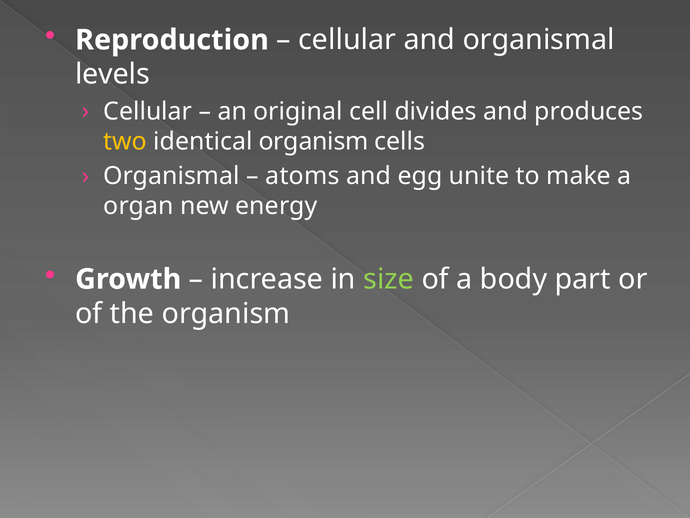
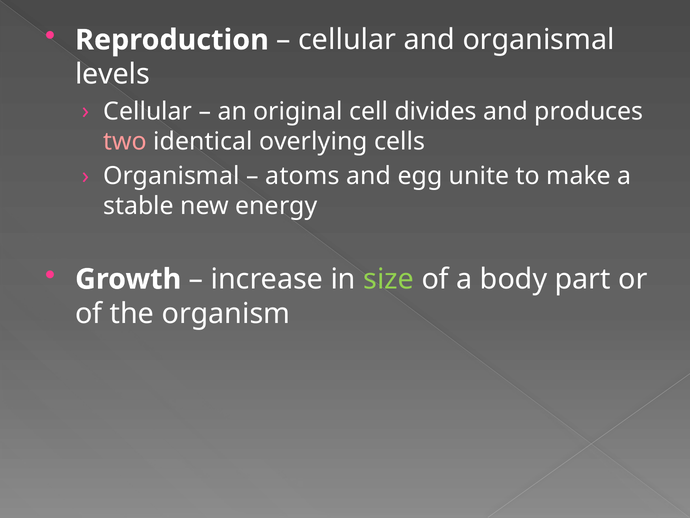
two colour: yellow -> pink (125, 141)
identical organism: organism -> overlying (313, 141)
organ: organ -> stable (139, 206)
